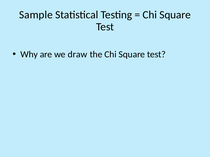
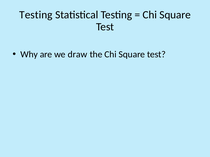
Sample: Sample -> Testing (36, 15)
